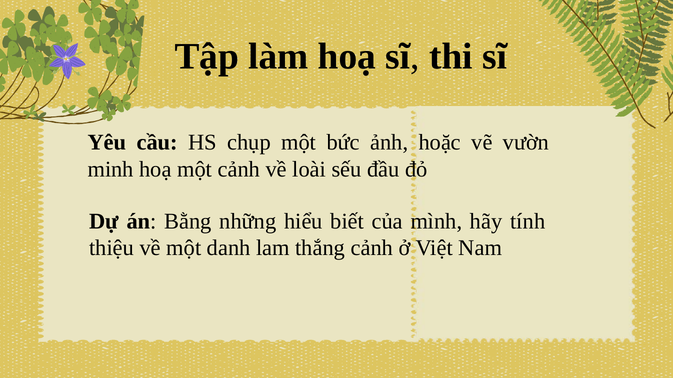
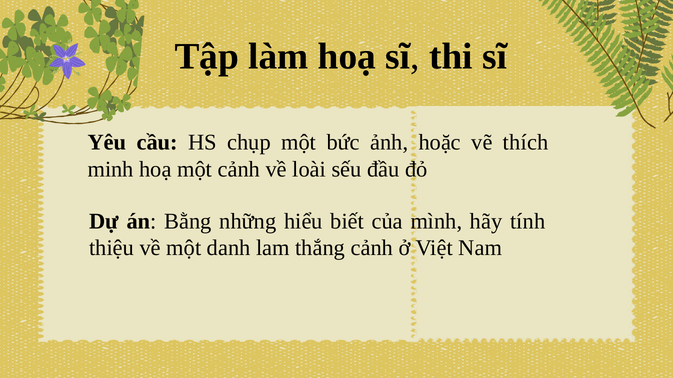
vườn: vườn -> thích (526, 143)
